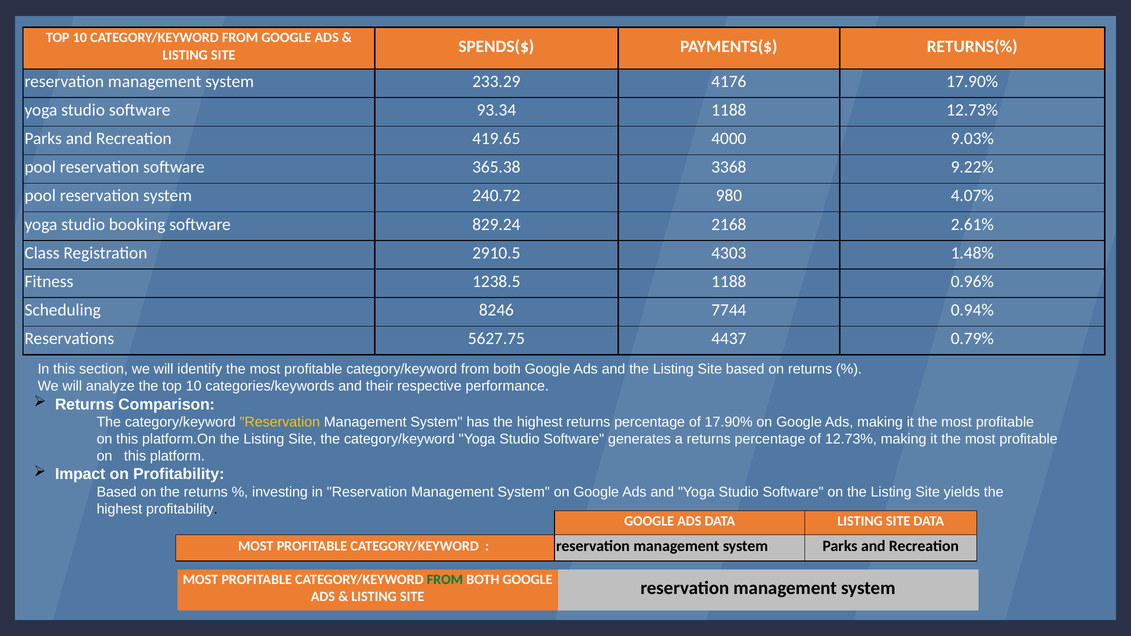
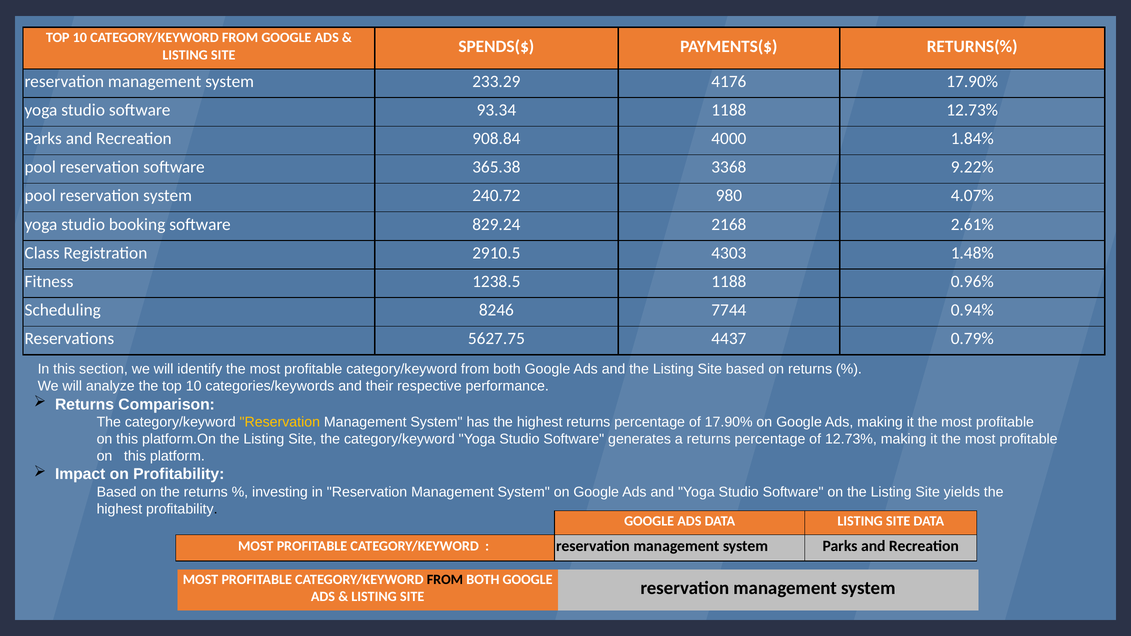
419.65: 419.65 -> 908.84 (496, 139)
9.03%: 9.03% -> 1.84% (972, 139)
FROM colour: green -> black (445, 580)
